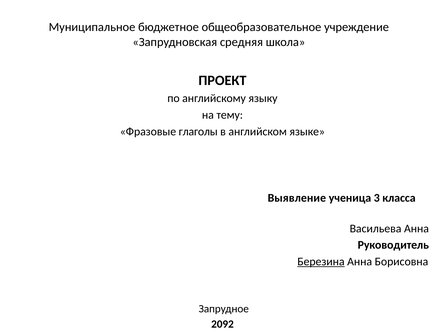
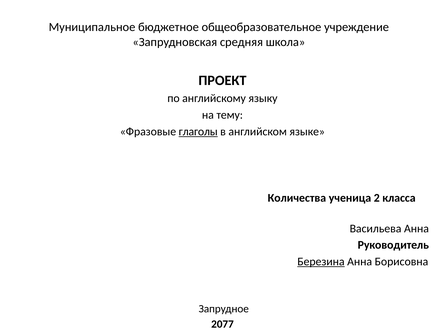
глаголы underline: none -> present (198, 131)
Выявление: Выявление -> Количества (297, 198)
3: 3 -> 2 (377, 198)
2092: 2092 -> 2077 (222, 324)
